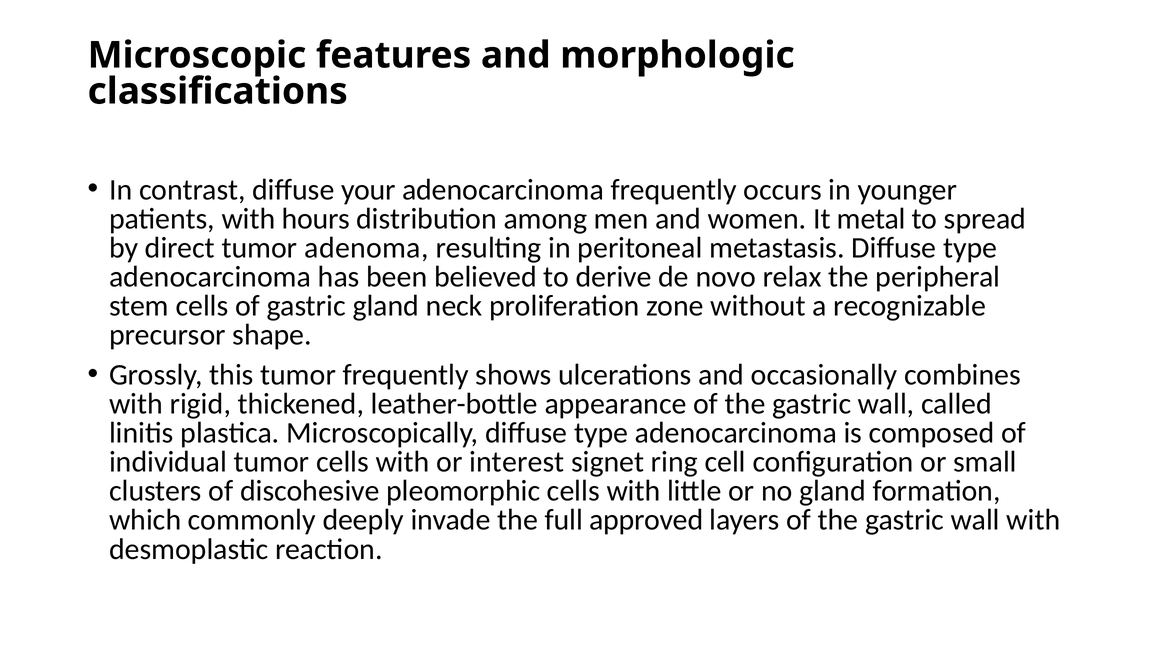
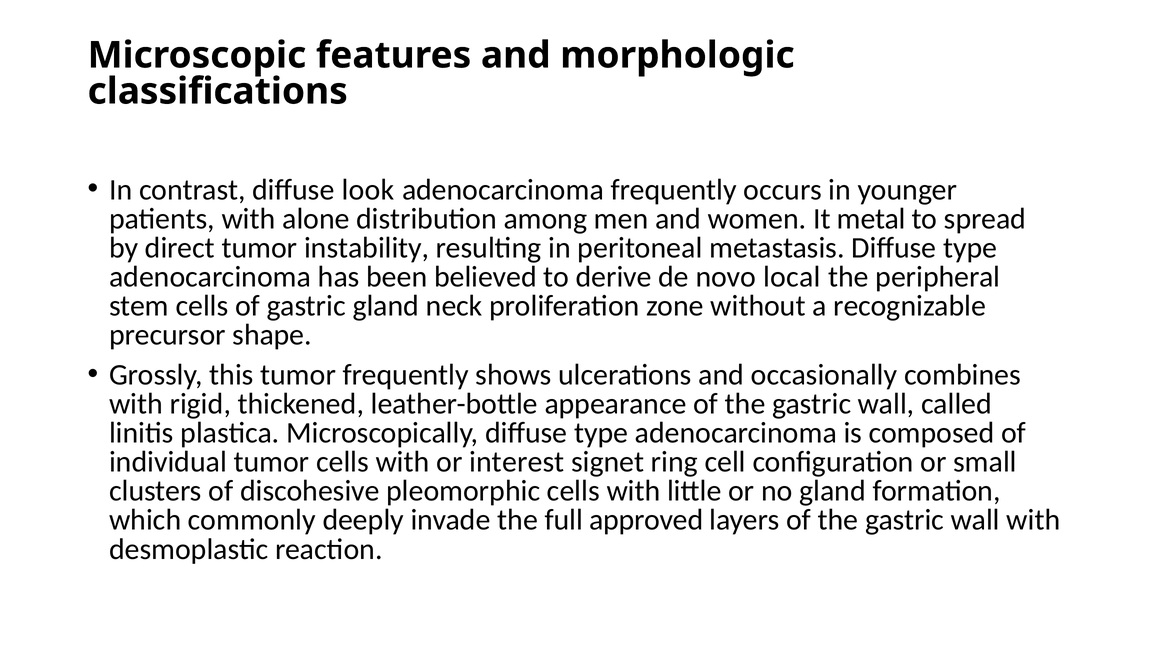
your: your -> look (368, 190)
hours: hours -> alone (316, 219)
adenoma: adenoma -> instability (367, 248)
relax: relax -> local (792, 277)
